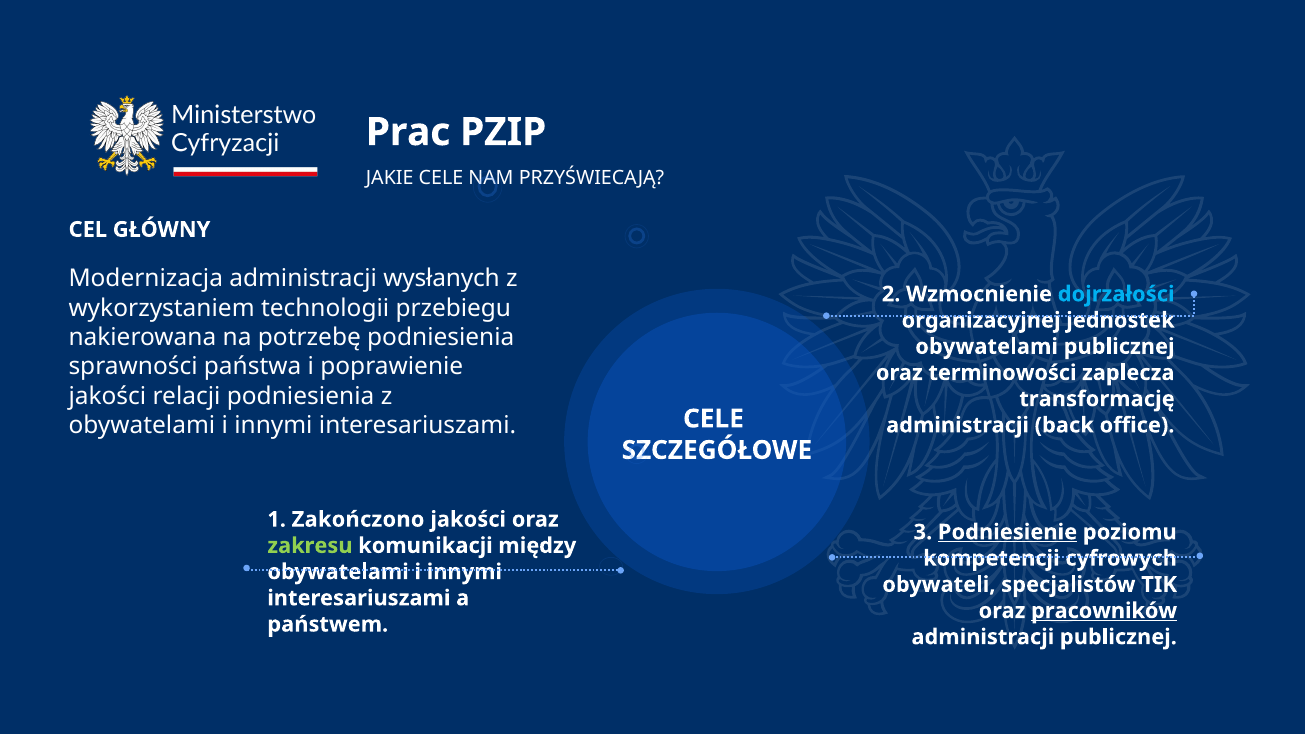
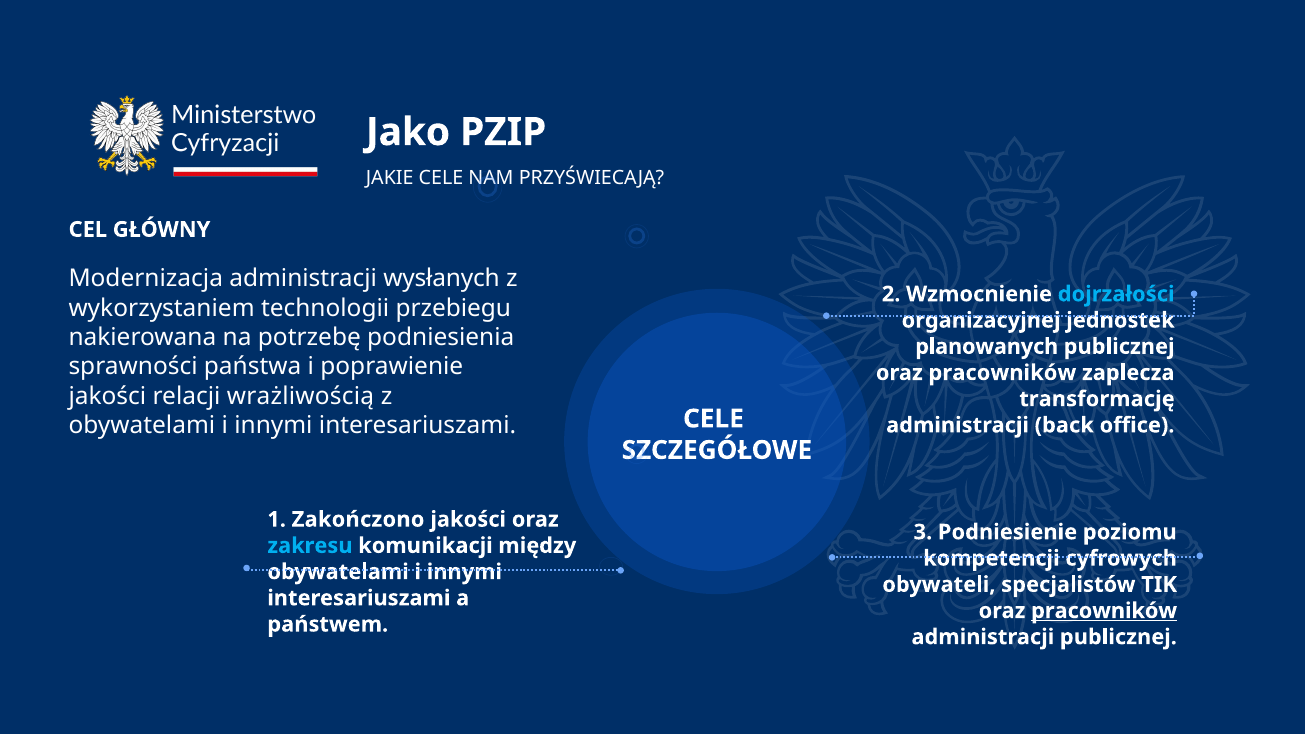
Prac: Prac -> Jako (408, 132)
obywatelami: obywatelami -> planowanych (987, 347)
terminowości: terminowości -> pracowników (1002, 373)
relacji podniesienia: podniesienia -> wrażliwością (301, 396)
Podniesienie underline: present -> none (1008, 532)
zakresu colour: light green -> light blue (310, 546)
